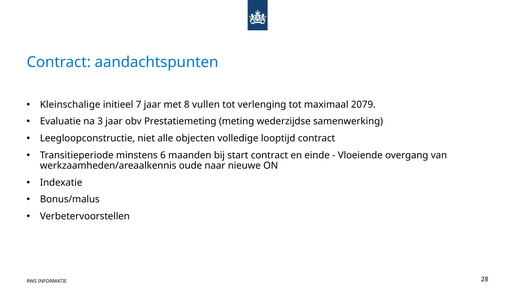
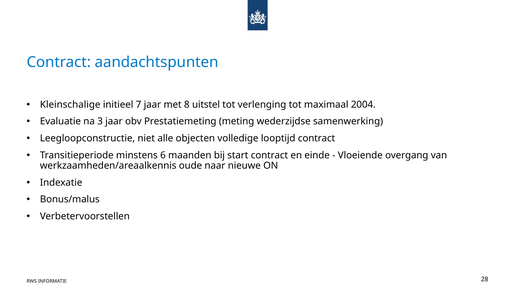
vullen: vullen -> uitstel (206, 104)
2079: 2079 -> 2004 (363, 104)
